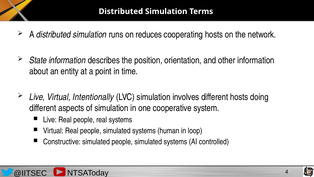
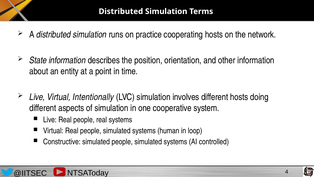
reduces: reduces -> practice (149, 34)
